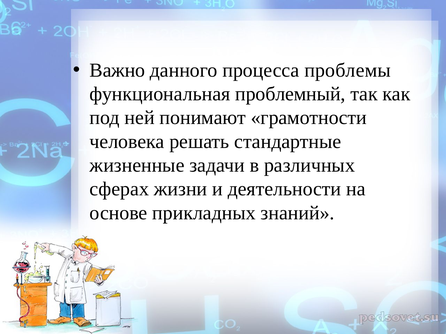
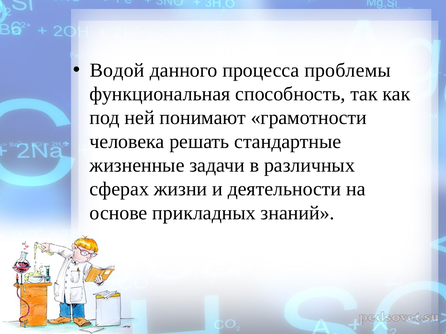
Важно: Важно -> Водой (117, 70)
проблемный: проблемный -> способность (290, 94)
